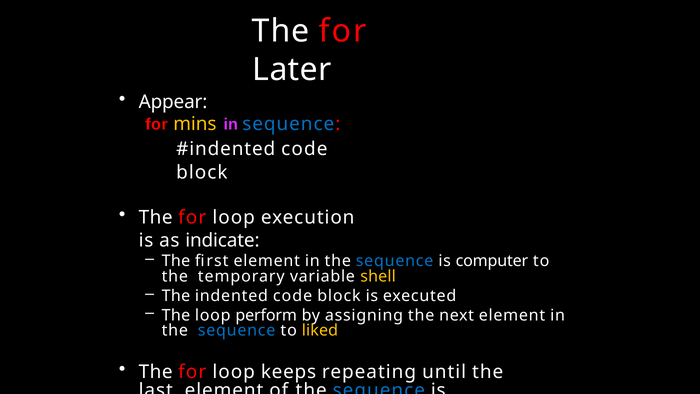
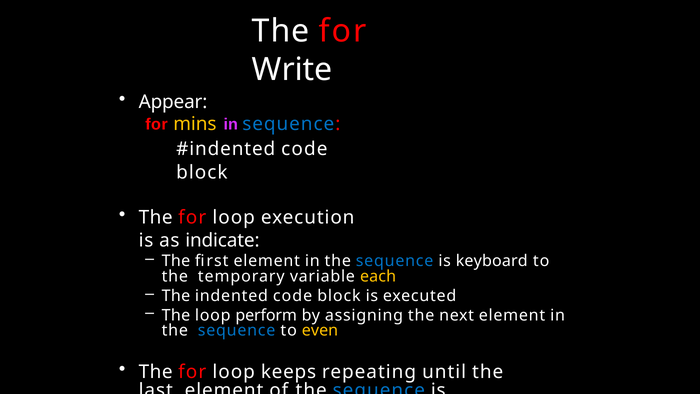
Later: Later -> Write (292, 70)
computer: computer -> keyboard (492, 261)
shell: shell -> each (378, 276)
liked: liked -> even (320, 330)
